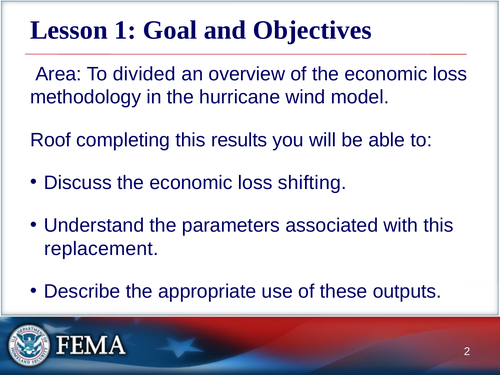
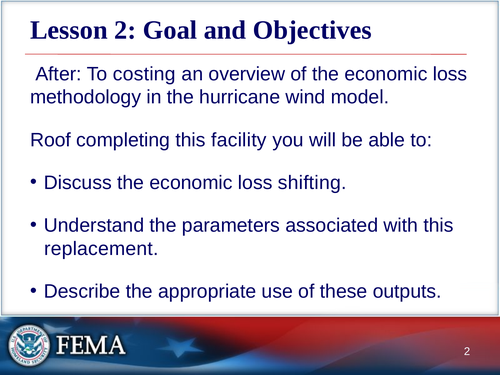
Lesson 1: 1 -> 2 (125, 30)
Area: Area -> After (59, 74)
divided: divided -> costing (144, 74)
results: results -> facility (239, 140)
